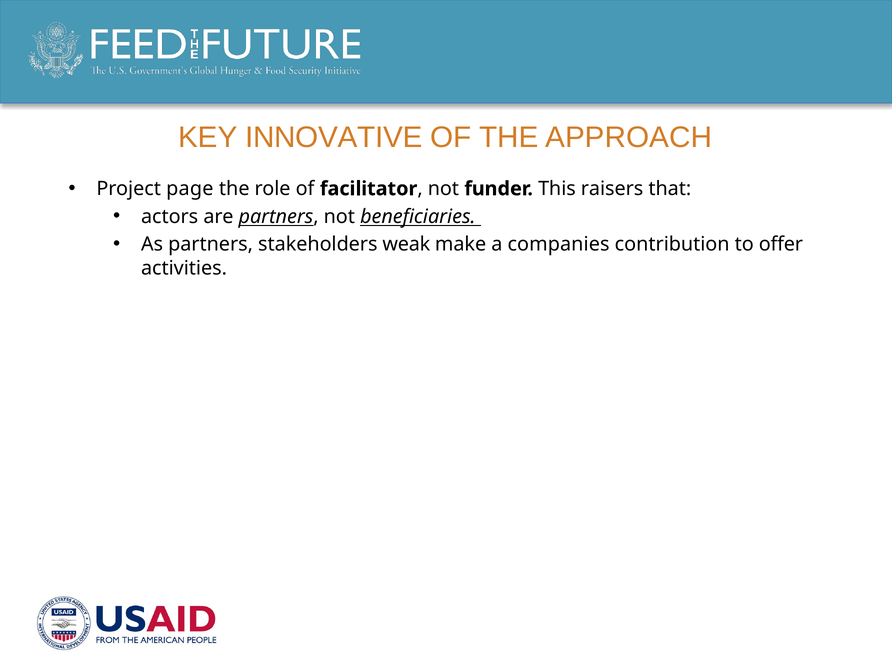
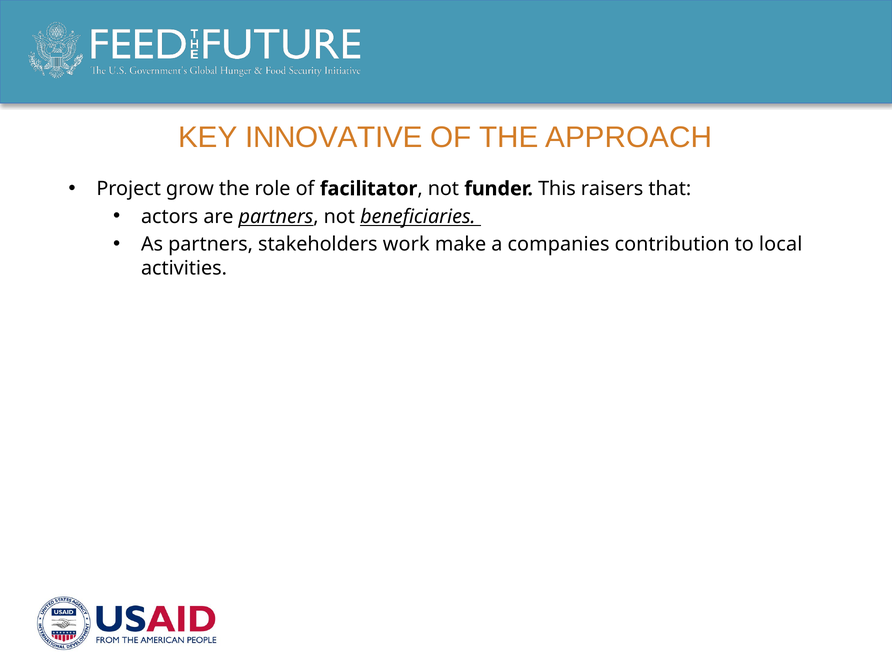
page: page -> grow (190, 189)
weak: weak -> work (406, 244)
offer: offer -> local (781, 244)
